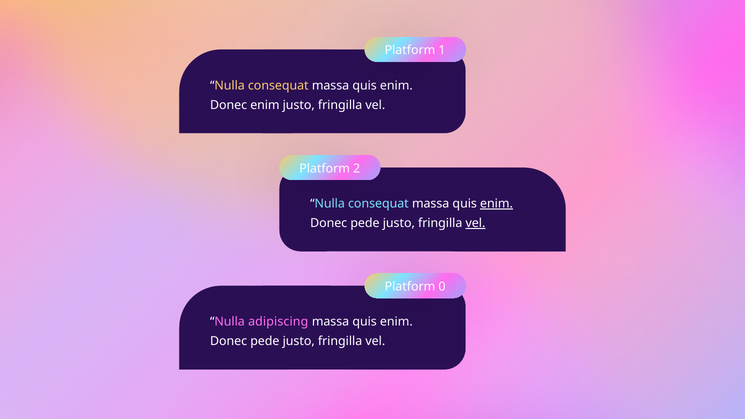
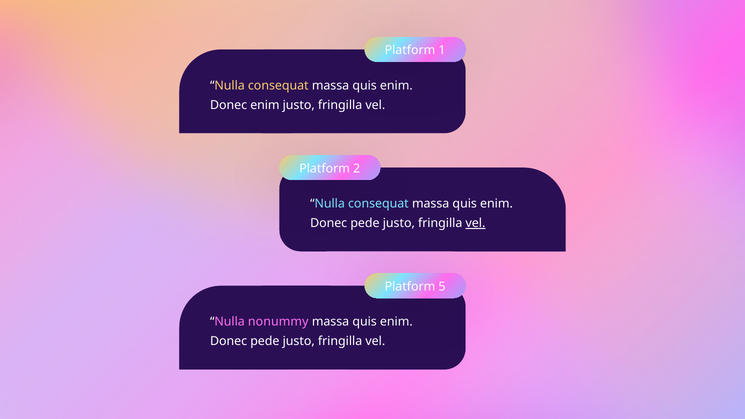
enim underline: present -> none (496, 204)
0: 0 -> 5 (442, 287)
adipiscing: adipiscing -> nonummy (278, 322)
